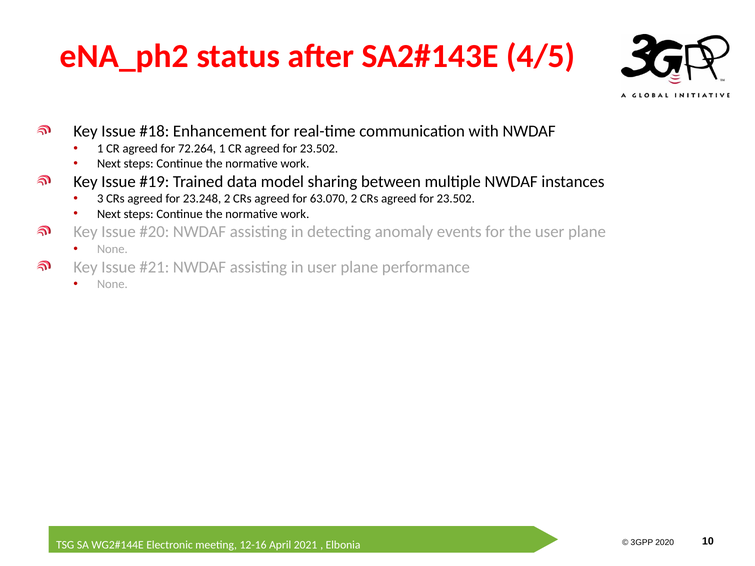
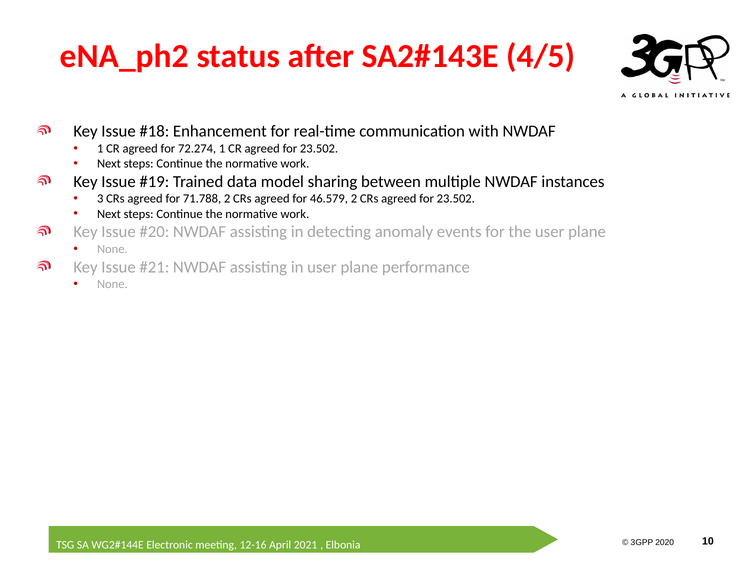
72.264: 72.264 -> 72.274 (197, 149)
23.248: 23.248 -> 71.788 (202, 199)
63.070: 63.070 -> 46.579 (329, 199)
